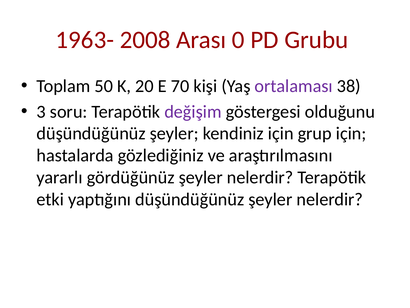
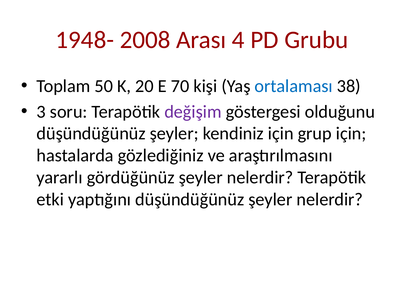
1963-: 1963- -> 1948- (85, 40)
0: 0 -> 4 (238, 40)
ortalaması colour: purple -> blue (294, 86)
